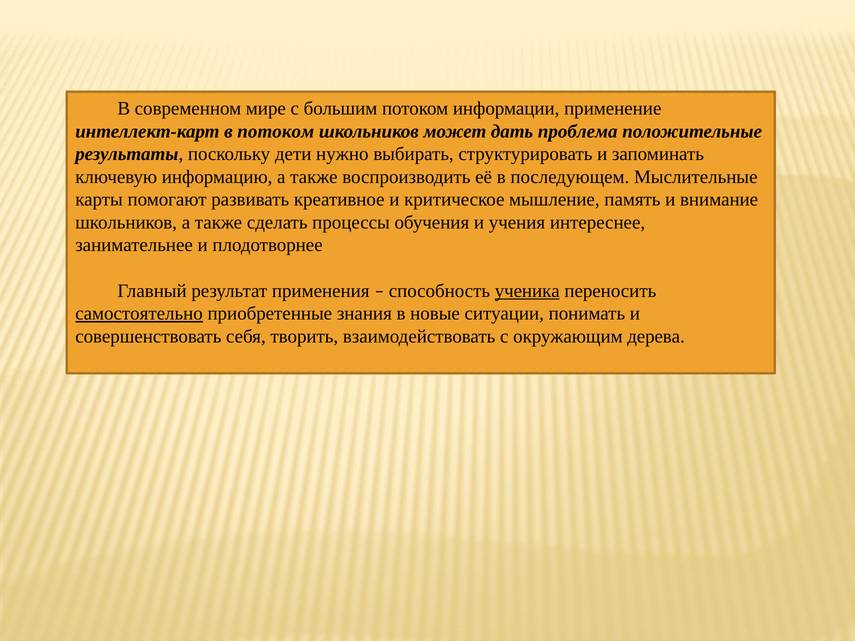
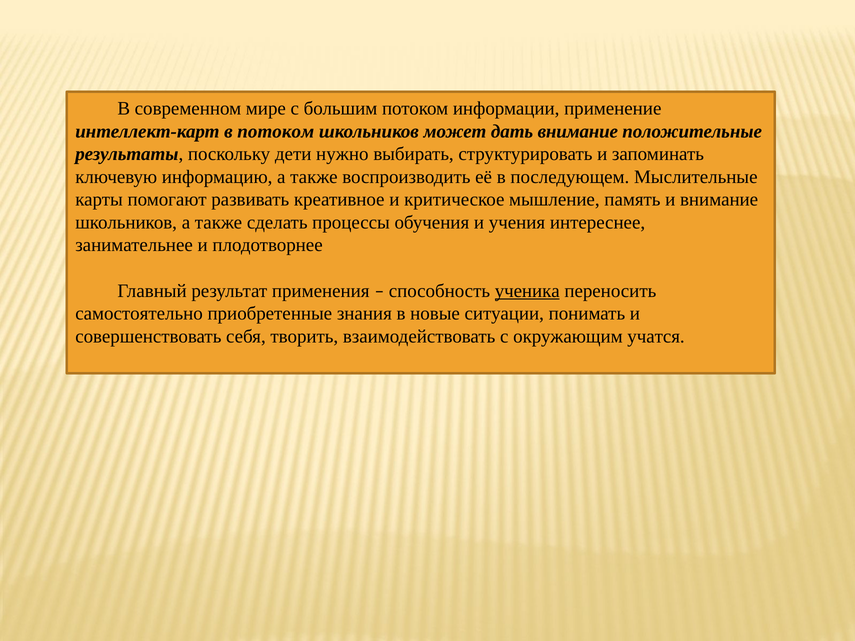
дать проблема: проблема -> внимание (578, 131)
самостоятельно underline: present -> none (139, 314)
дерева: дерева -> учатся (656, 336)
